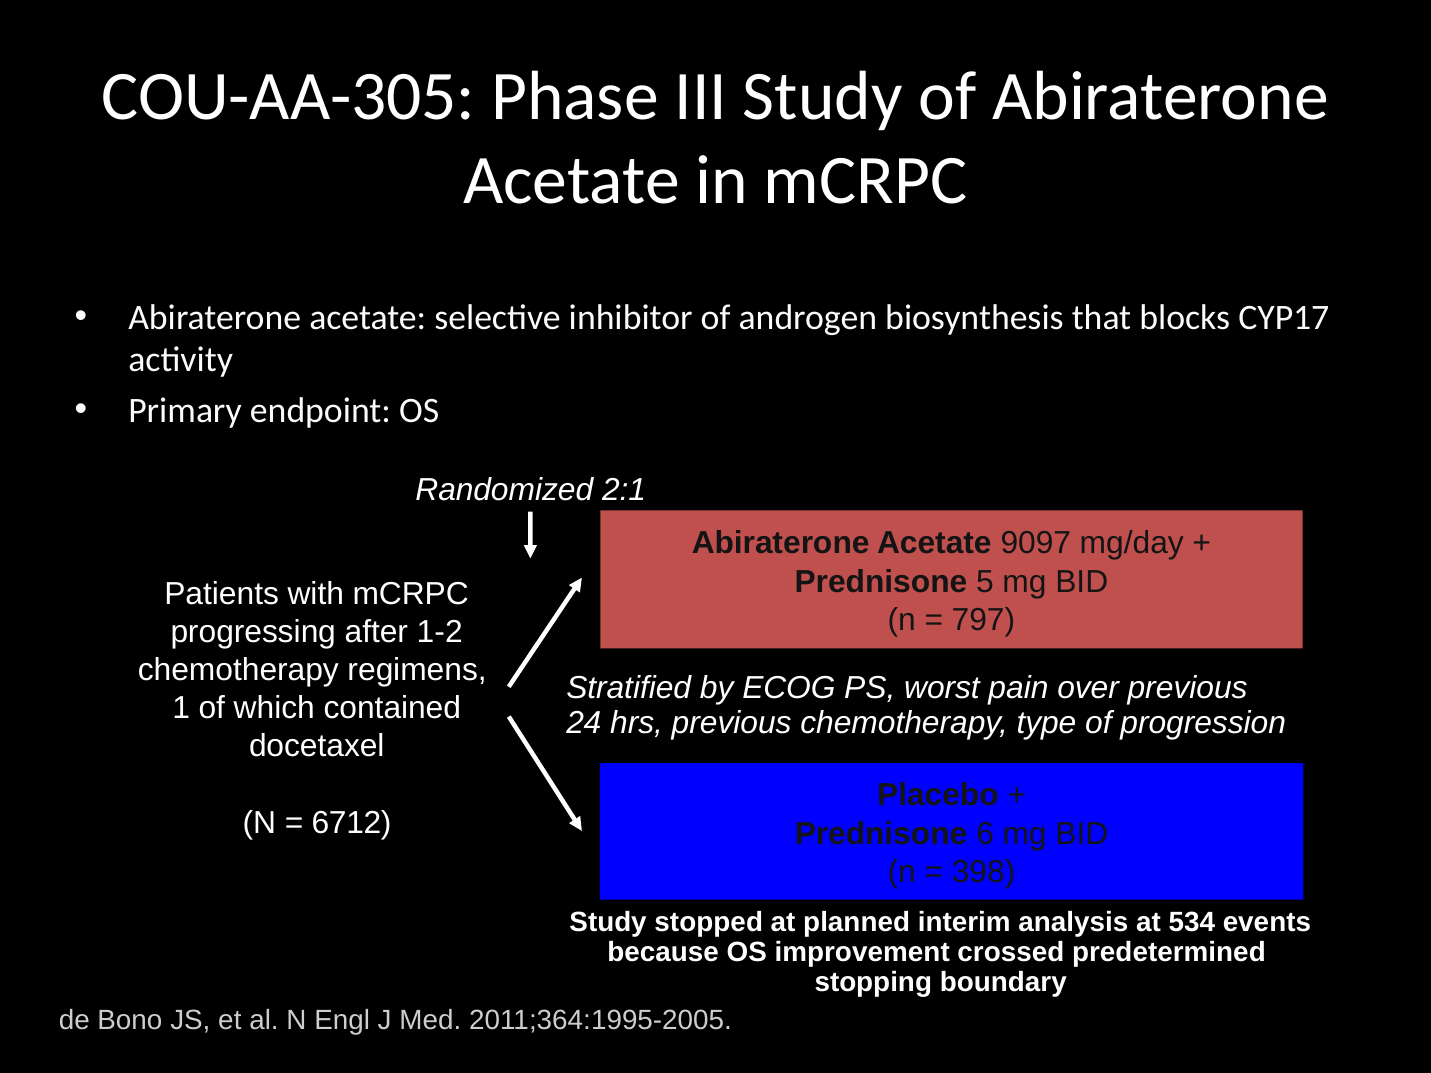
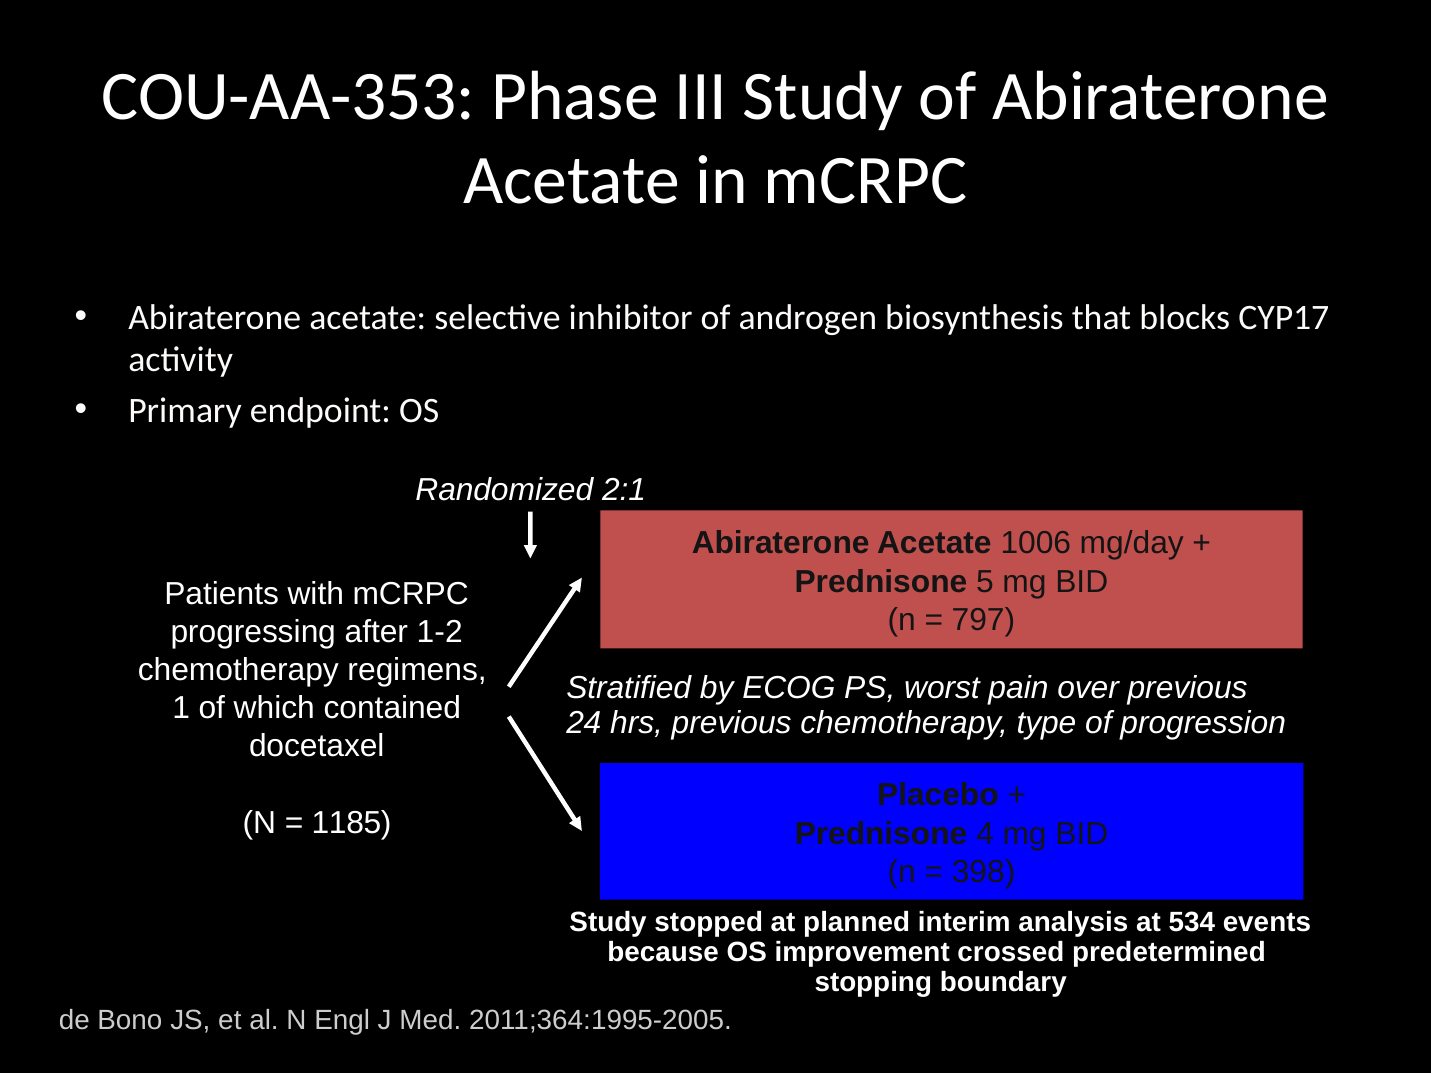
COU-AA-305: COU-AA-305 -> COU-AA-353 (288, 97)
9097: 9097 -> 1006 (1036, 544)
6712: 6712 -> 1185 (352, 823)
6: 6 -> 4 (985, 834)
